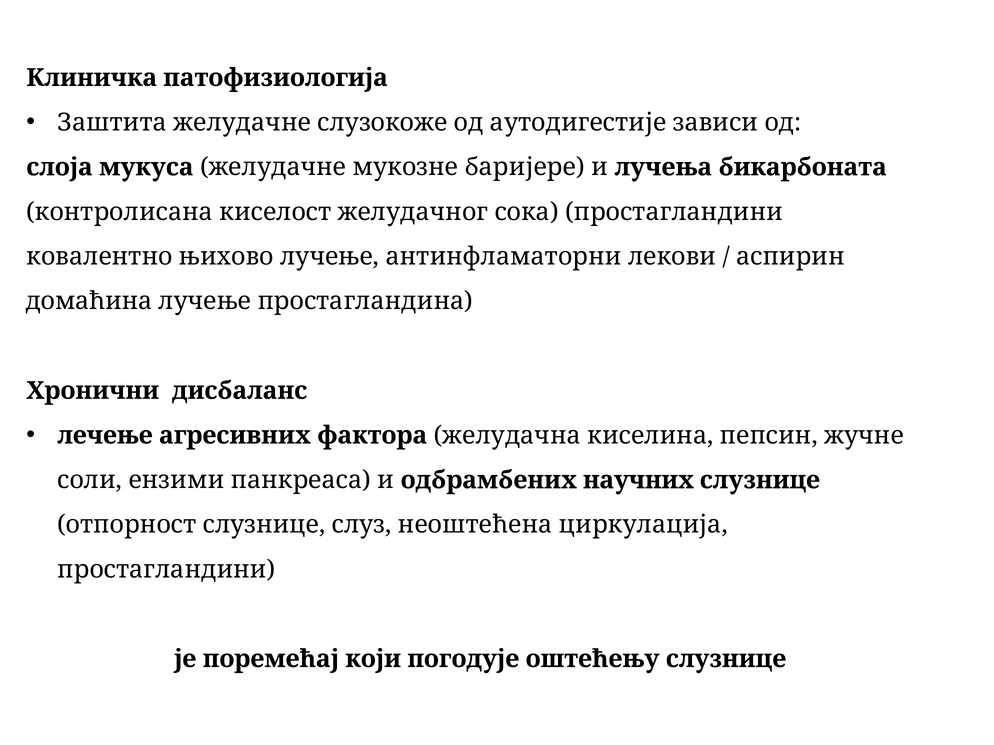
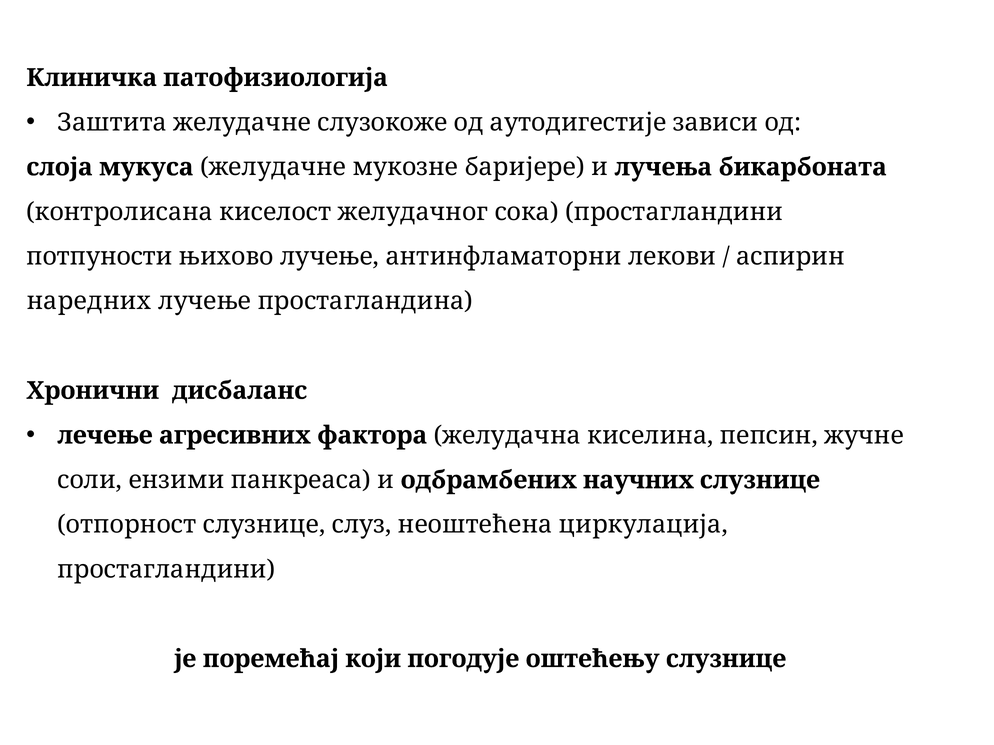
ковалентно: ковалентно -> потпуности (100, 257)
домаћина: домаћина -> наредних (89, 301)
